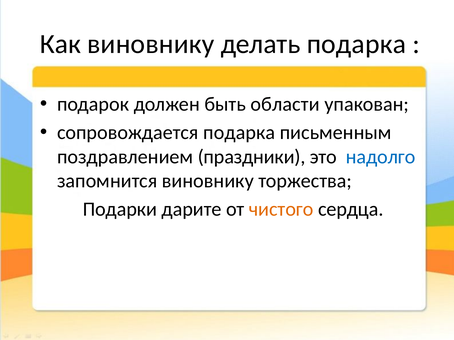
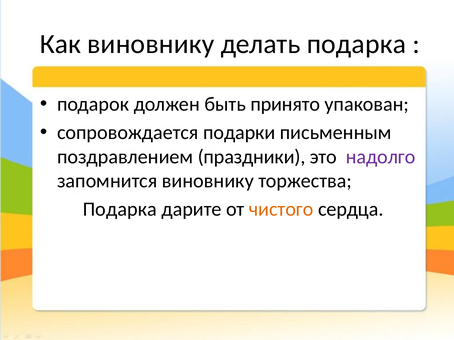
области: области -> принято (285, 104)
сопровождается подарка: подарка -> подарки (239, 133)
надолго colour: blue -> purple (381, 157)
Подарки: Подарки -> Подарка (120, 209)
